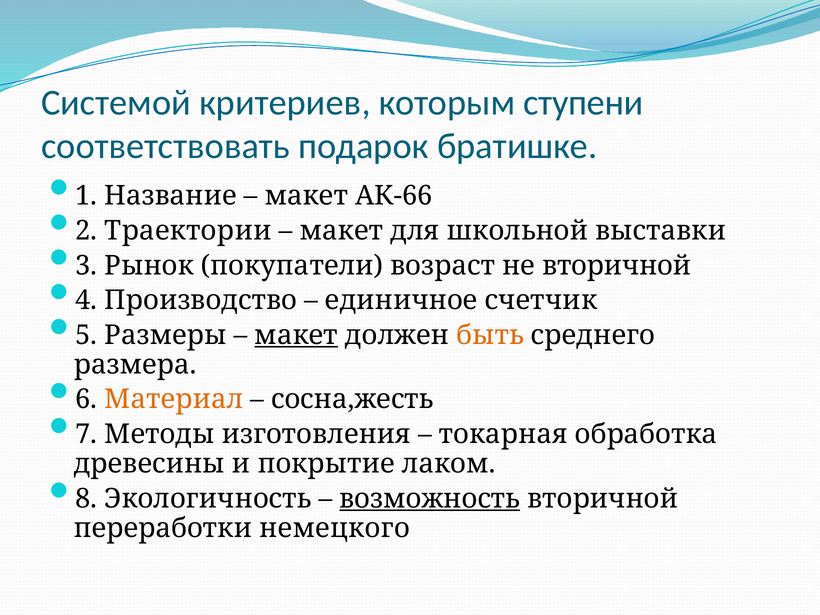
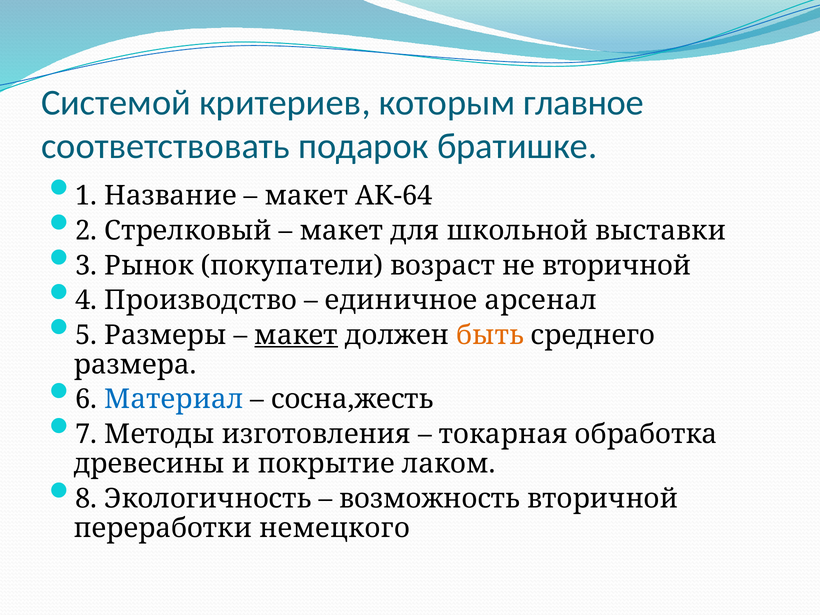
ступени: ступени -> главное (583, 103)
АК-66: АК-66 -> АК-64 (394, 196)
Траектории: Траектории -> Стрелковый (188, 231)
счетчик: счетчик -> арсенал (541, 300)
Материал colour: orange -> blue (174, 399)
возможность underline: present -> none (430, 499)
